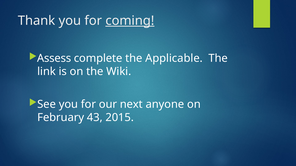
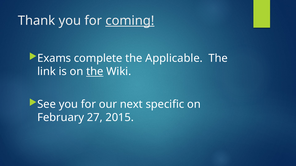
Assess: Assess -> Exams (54, 58)
the underline: none -> present (95, 72)
anyone: anyone -> specific (165, 105)
43: 43 -> 27 (95, 118)
